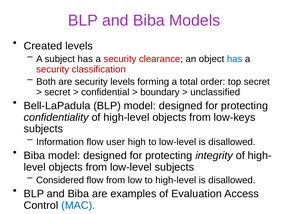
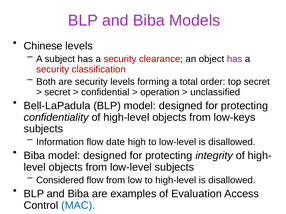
Created: Created -> Chinese (43, 46)
has colour: blue -> purple (235, 59)
boundary: boundary -> operation (160, 92)
user: user -> date (116, 142)
